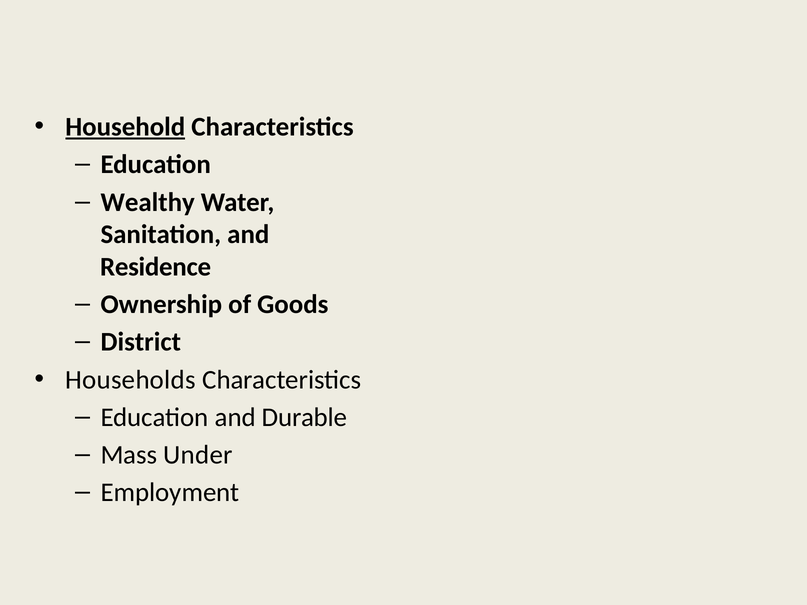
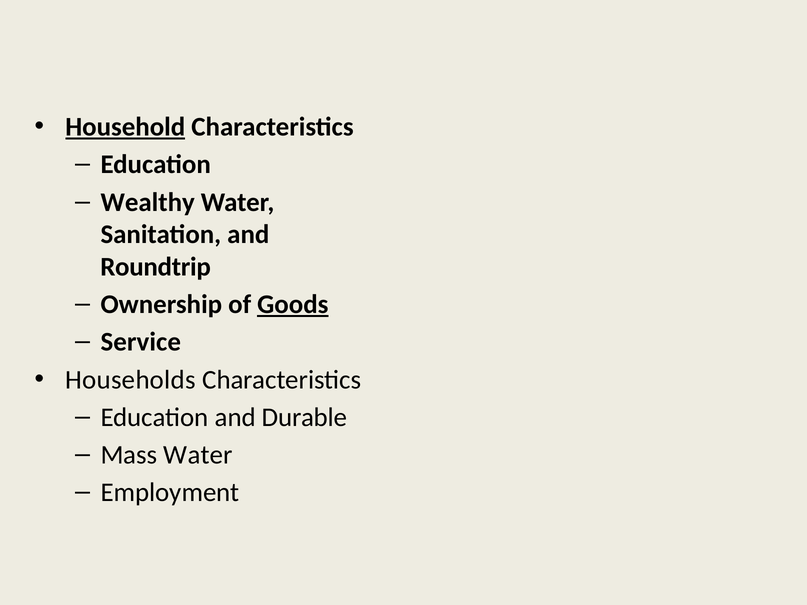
Residence: Residence -> Roundtrip (156, 267)
Goods underline: none -> present (293, 305)
District: District -> Service (141, 342)
Mass Under: Under -> Water (198, 455)
